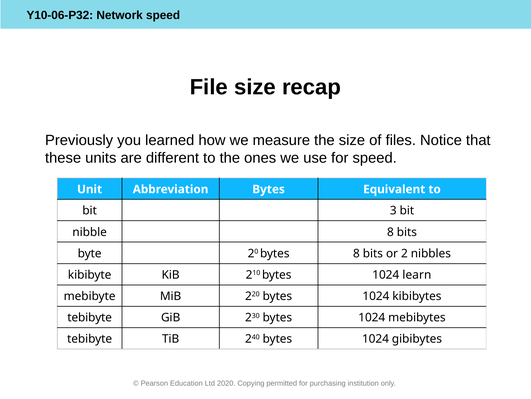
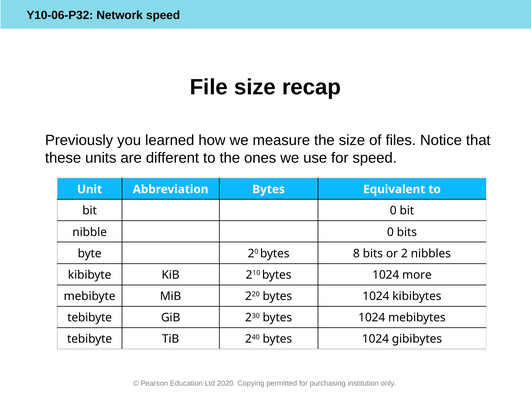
bit 3: 3 -> 0 (393, 210)
nibble 8: 8 -> 0 (390, 232)
learn: learn -> more (417, 274)
